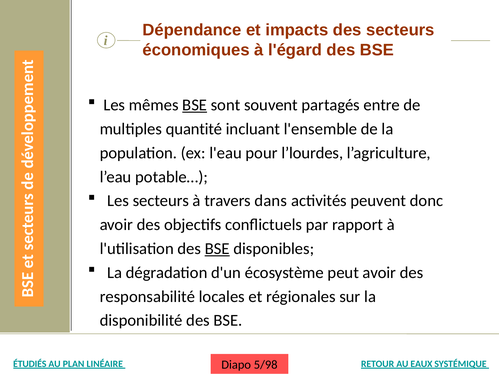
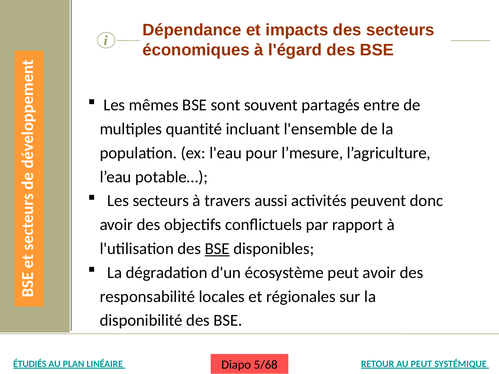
BSE underline: present -> none (195, 105)
l’lourdes: l’lourdes -> l’mesure (312, 153)
dans: dans -> aussi (271, 201)
5/98: 5/98 -> 5/68 (266, 365)
AU EAUX: EAUX -> PEUT (421, 364)
